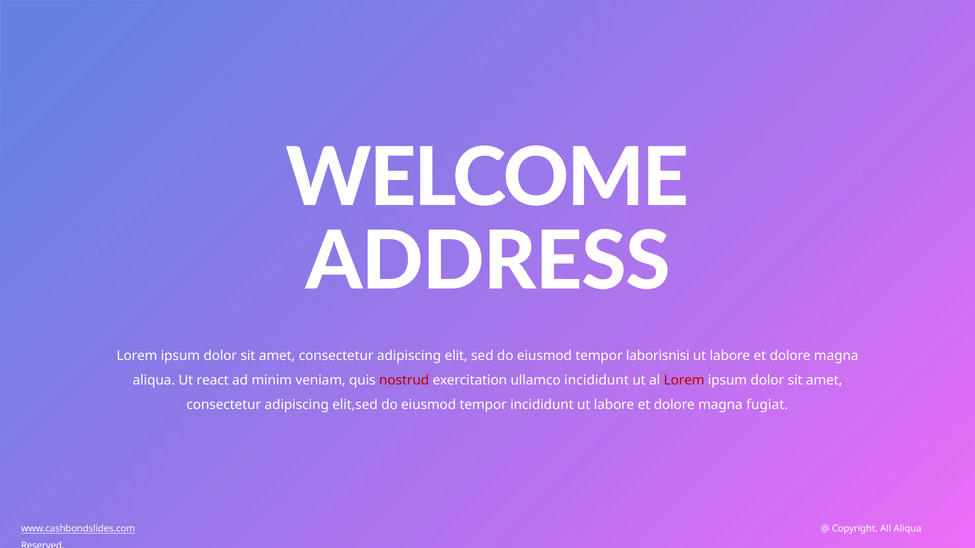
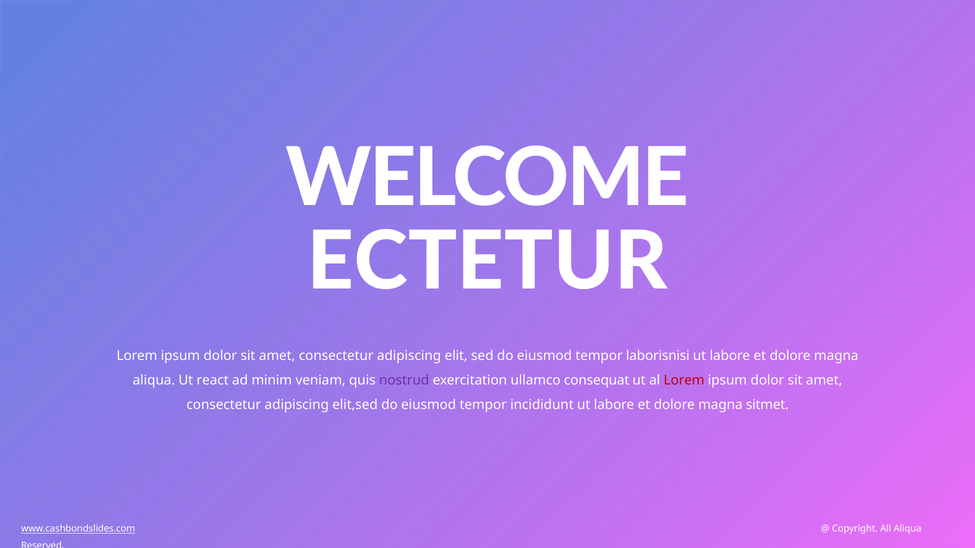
ADDRESS: ADDRESS -> ECTETUR (487, 262)
nostrud colour: red -> purple (404, 381)
ullamco incididunt: incididunt -> consequat (597, 381)
fugiat: fugiat -> sitmet (767, 405)
